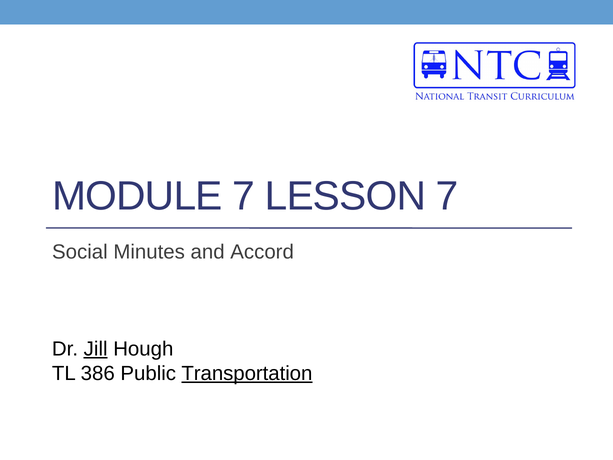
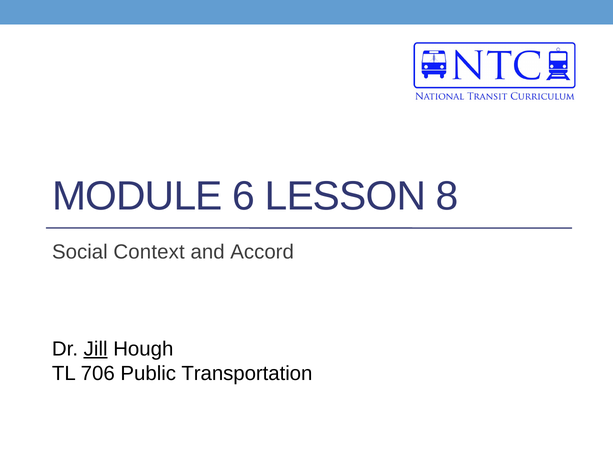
MODULE 7: 7 -> 6 (244, 196)
LESSON 7: 7 -> 8 (447, 196)
Minutes: Minutes -> Context (149, 252)
386: 386 -> 706 (98, 373)
Transportation underline: present -> none (247, 373)
